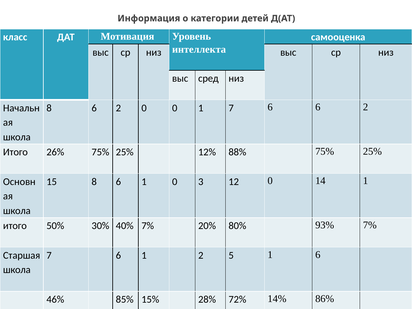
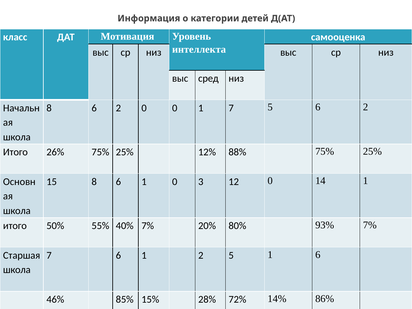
1 7 6: 6 -> 5 (270, 107)
30%: 30% -> 55% (100, 226)
